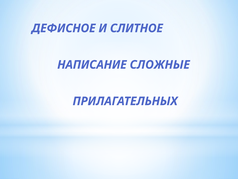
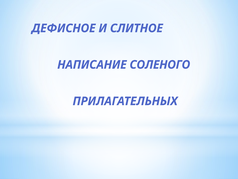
СЛОЖНЫЕ: СЛОЖНЫЕ -> СОЛЕНОГО (160, 65)
